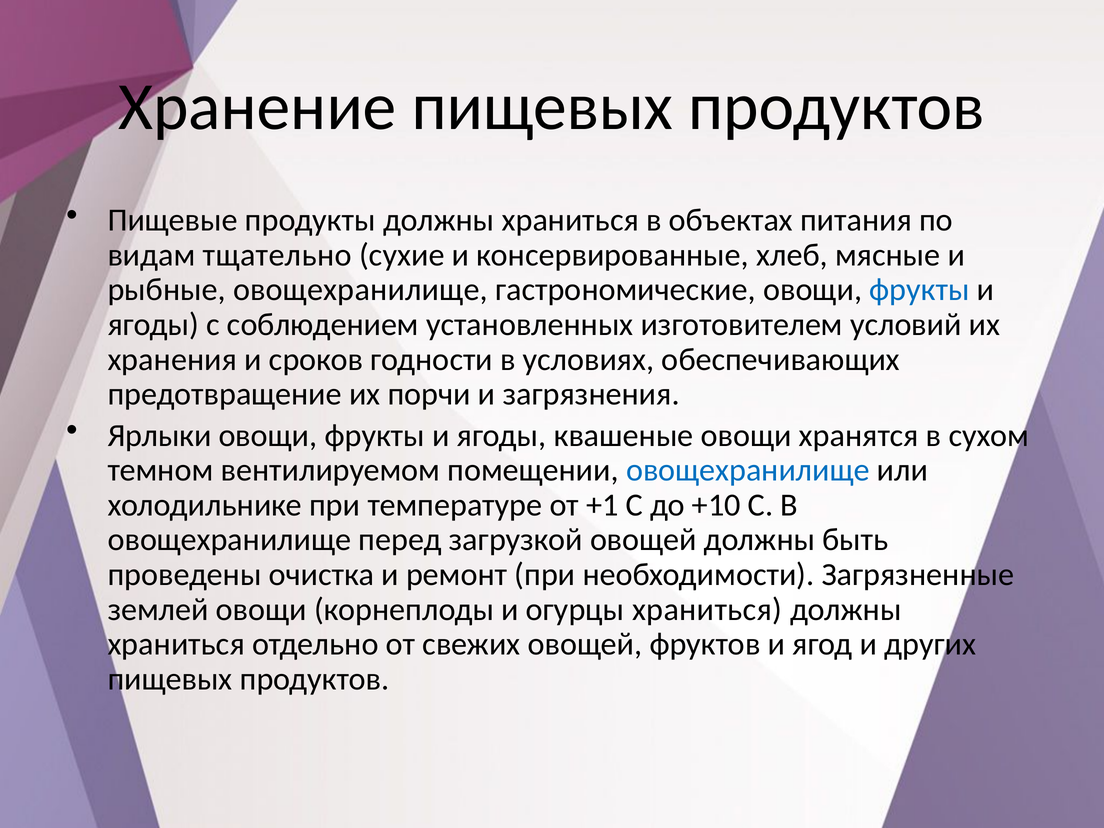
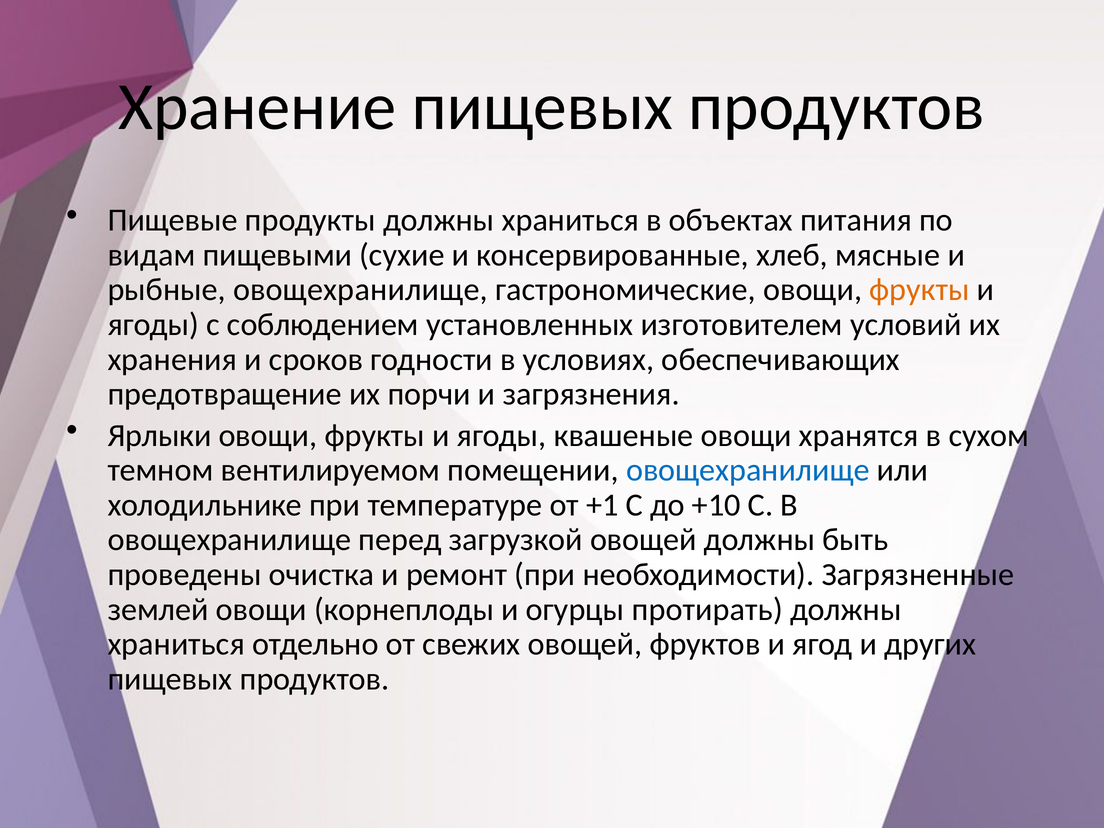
тщательно: тщательно -> пищевыми (277, 255)
фрукты colour: blue -> orange (919, 290)
огурцы храниться: храниться -> протирать (707, 609)
